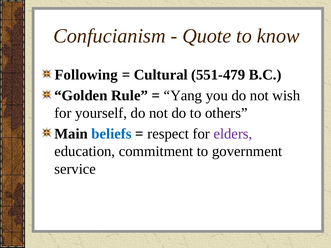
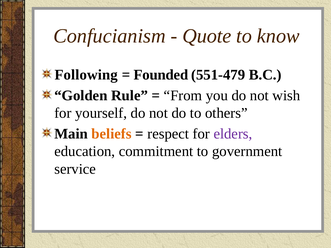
Cultural: Cultural -> Founded (161, 75)
Yang: Yang -> From (183, 96)
beliefs colour: blue -> orange (112, 134)
